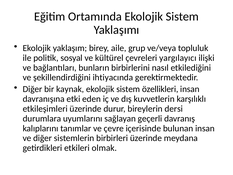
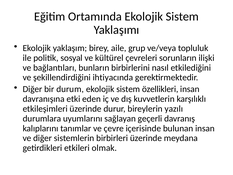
yargılayıcı: yargılayıcı -> sorunların (178, 58)
kaynak: kaynak -> durum (70, 89)
dersi: dersi -> yazılı (174, 109)
